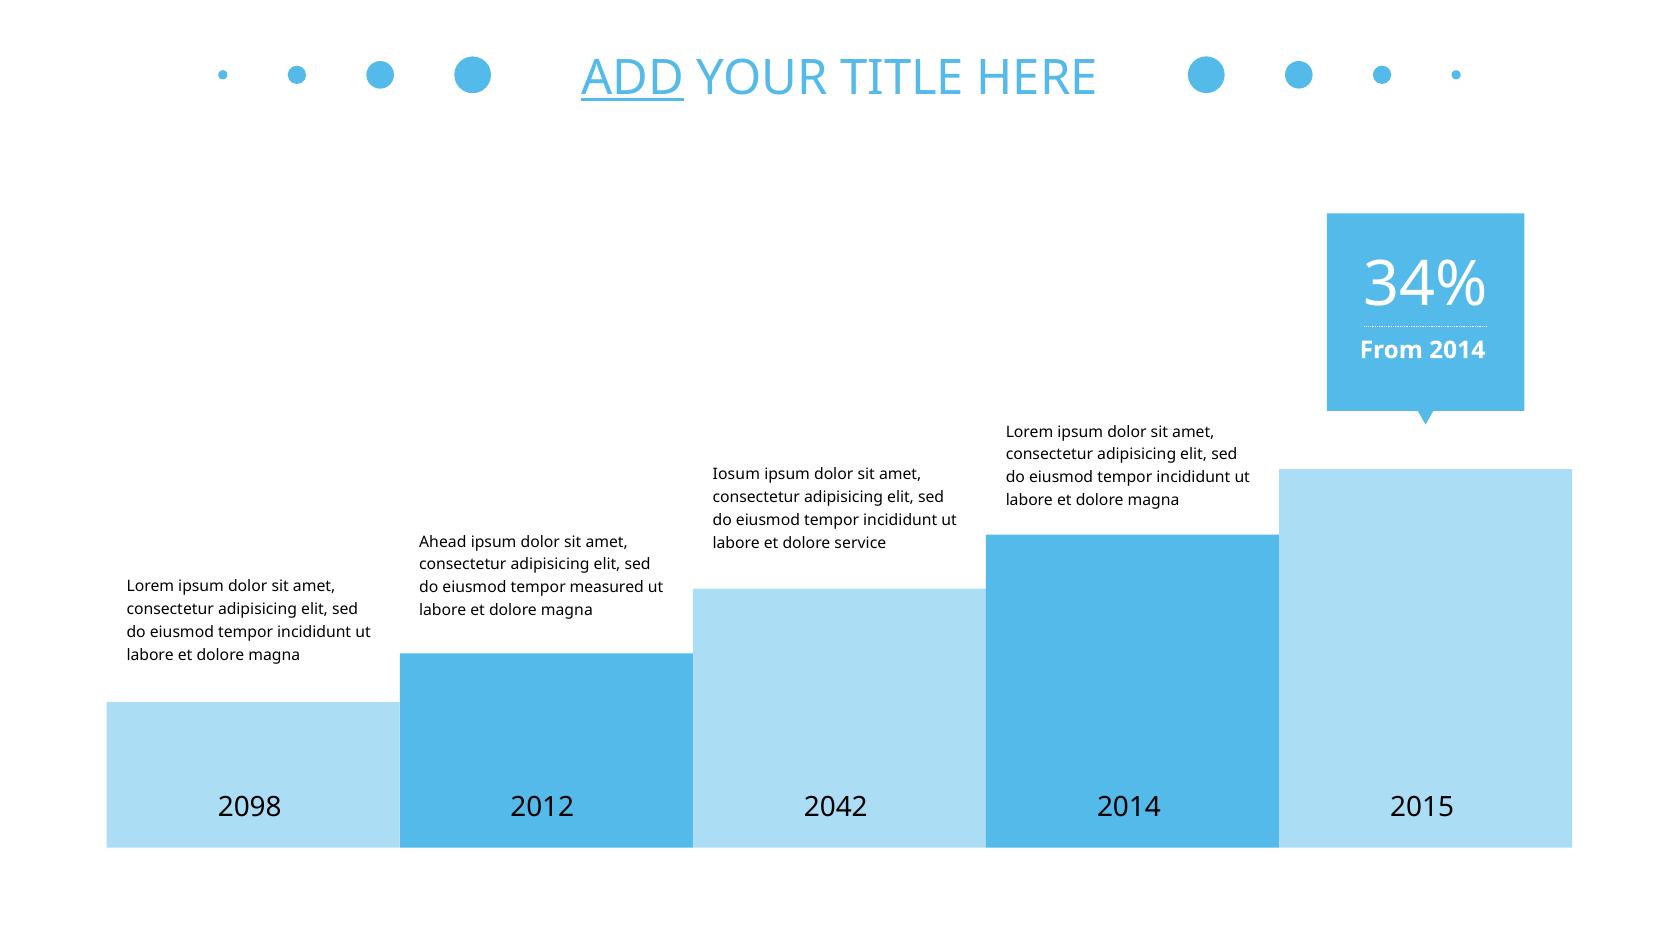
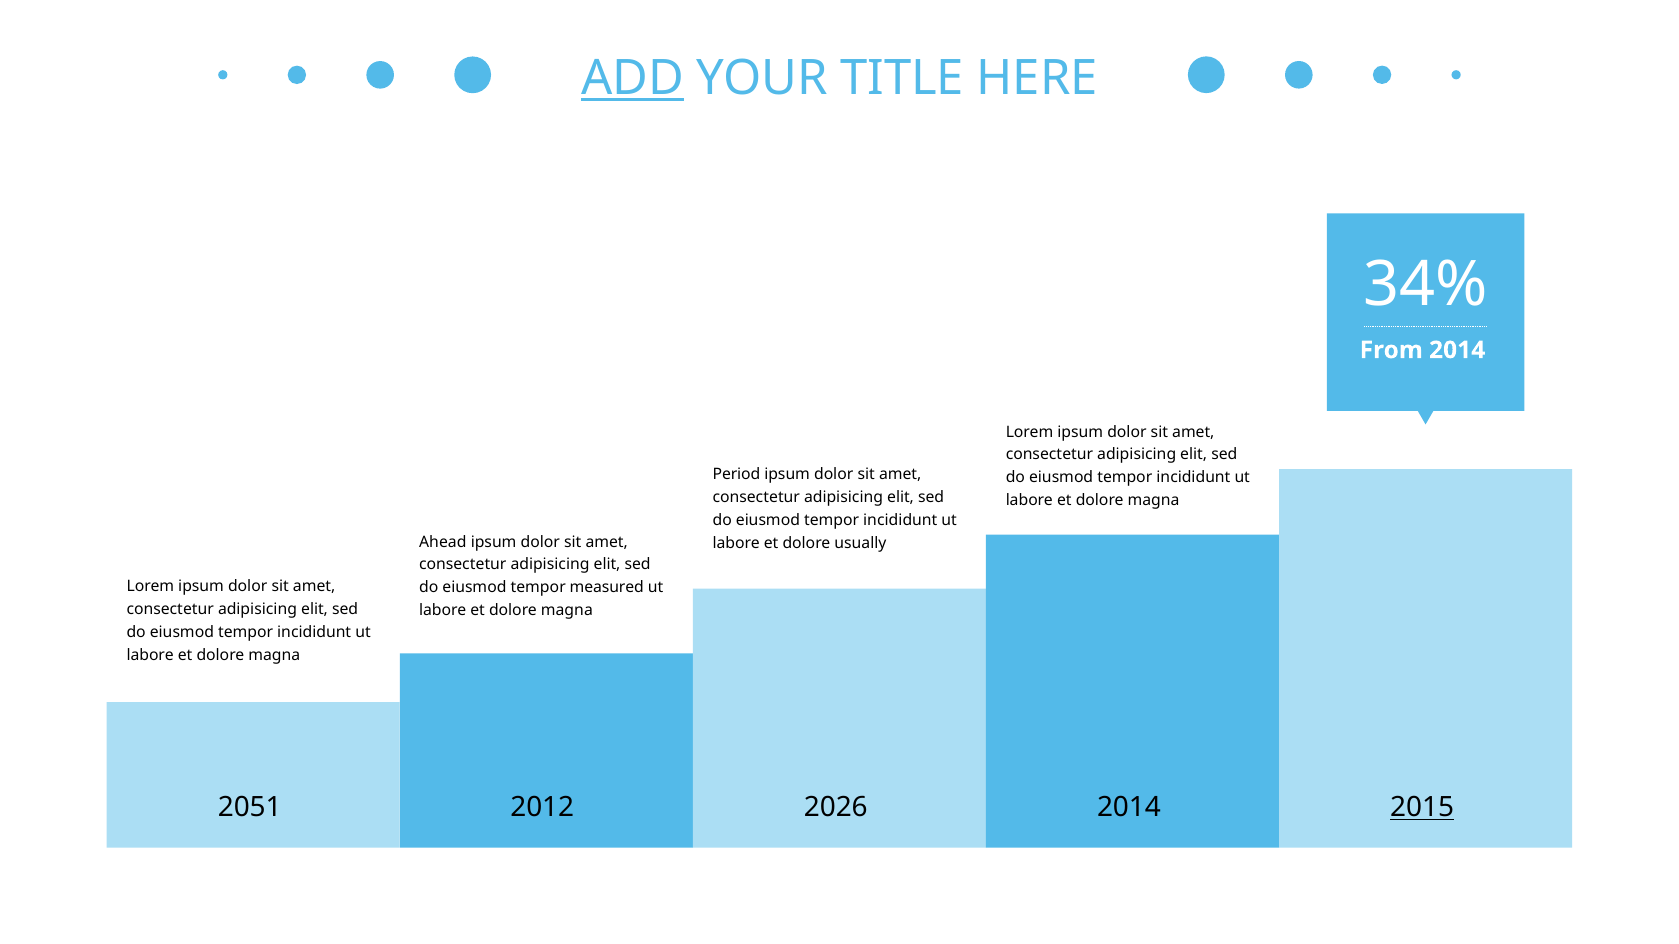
Iosum: Iosum -> Period (736, 475)
service: service -> usually (860, 543)
2098: 2098 -> 2051 (250, 808)
2042: 2042 -> 2026 (836, 808)
2015 underline: none -> present (1422, 808)
